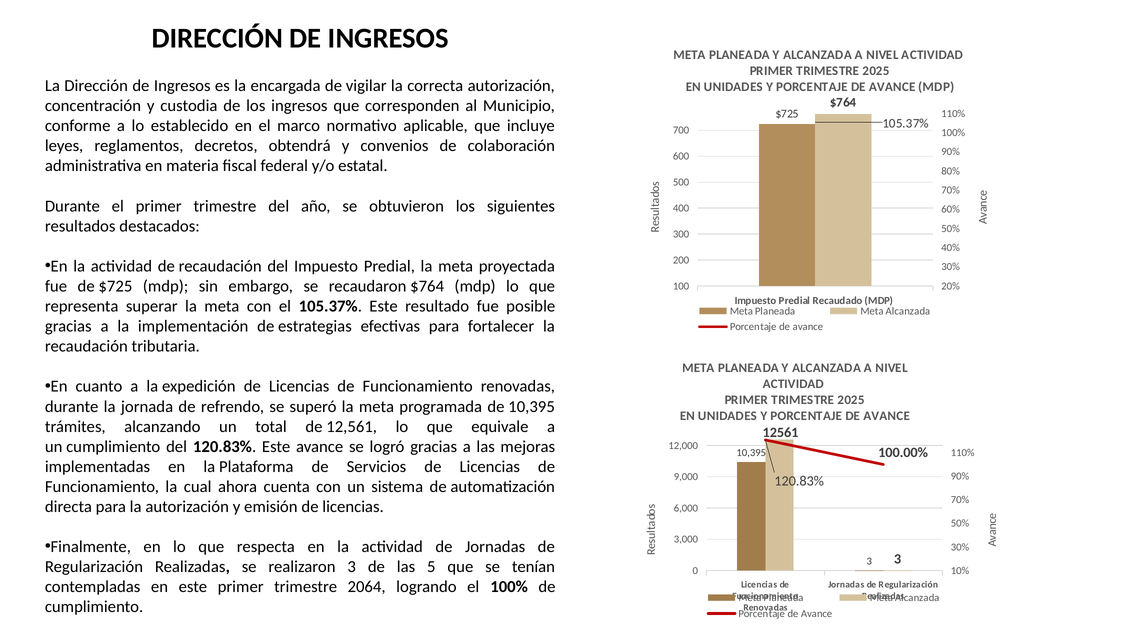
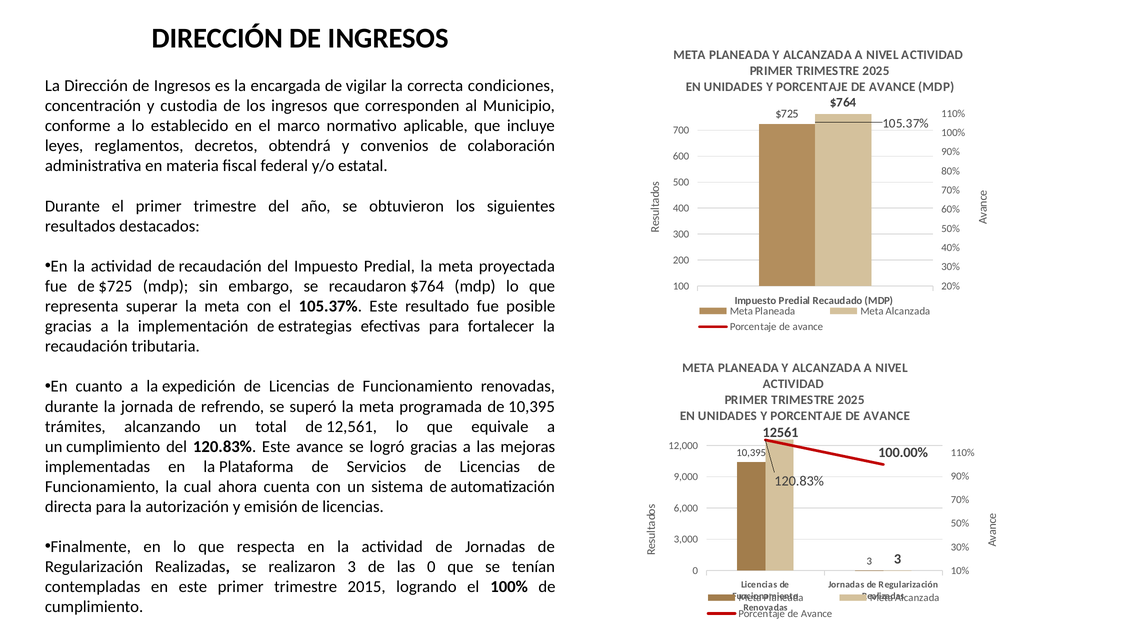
correcta autorización: autorización -> condiciones (511, 86)
las 5: 5 -> 0 (431, 567)
2064: 2064 -> 2015 (367, 587)
